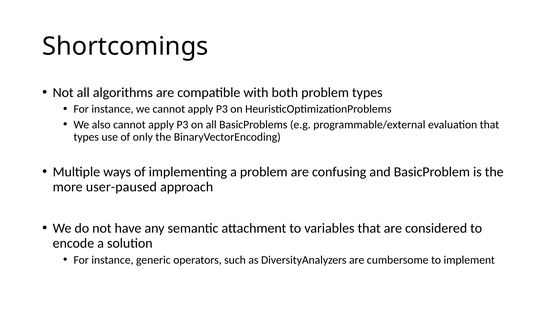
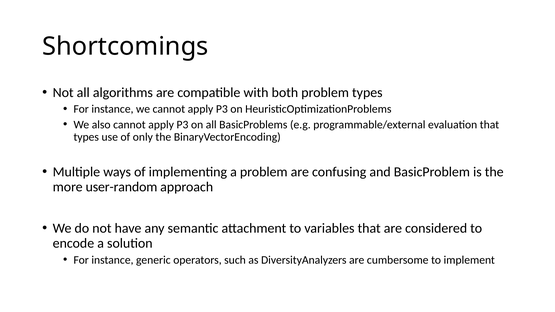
user-paused: user-paused -> user-random (122, 187)
